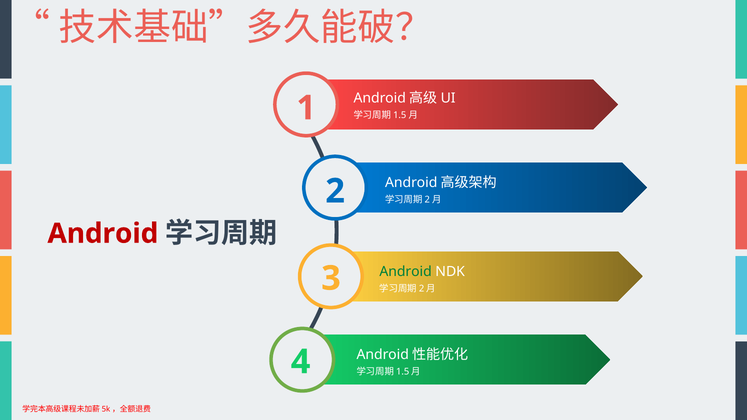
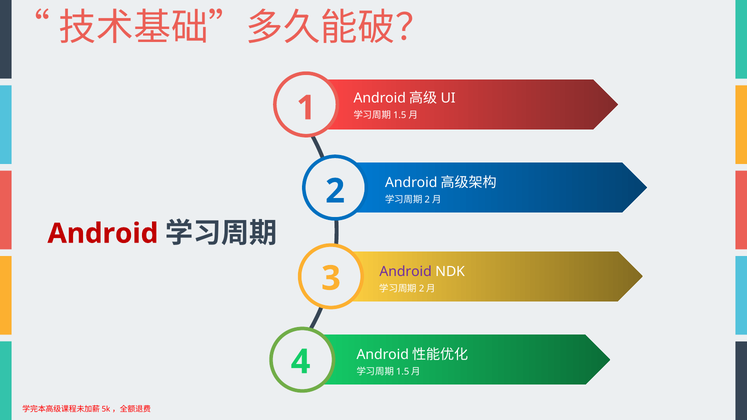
Android colour: green -> purple (406, 272)
